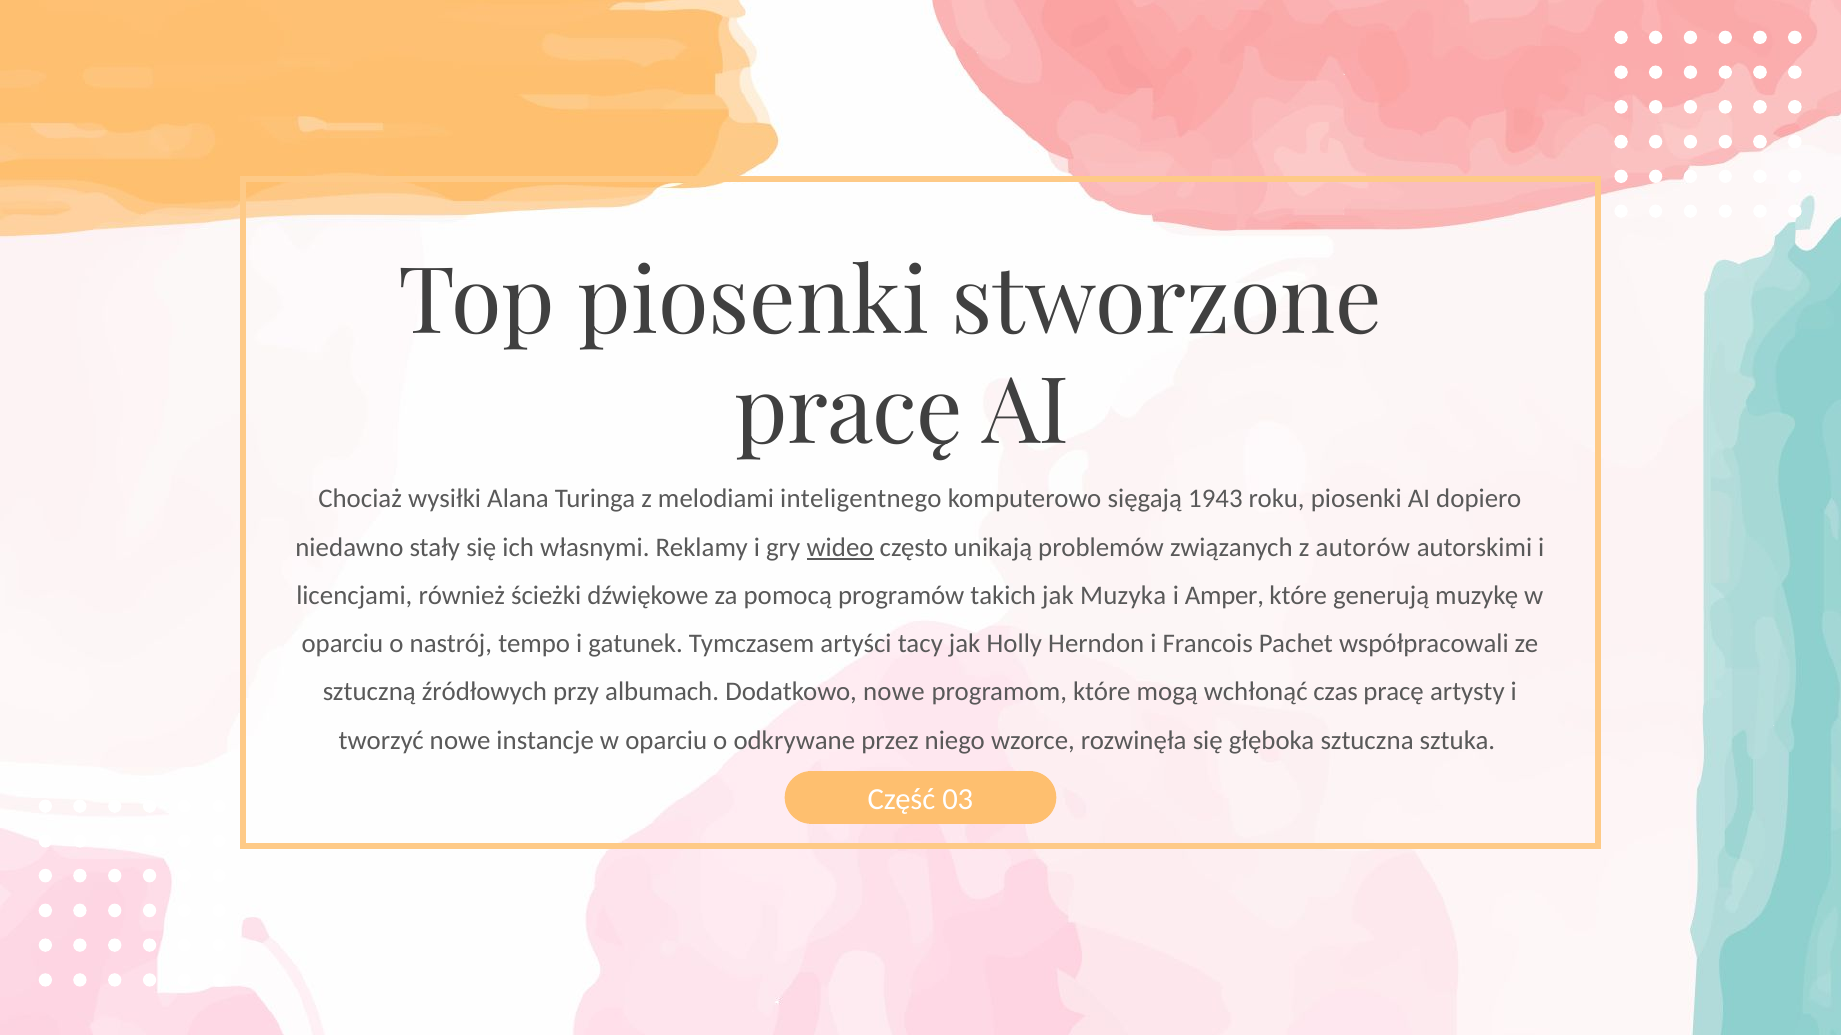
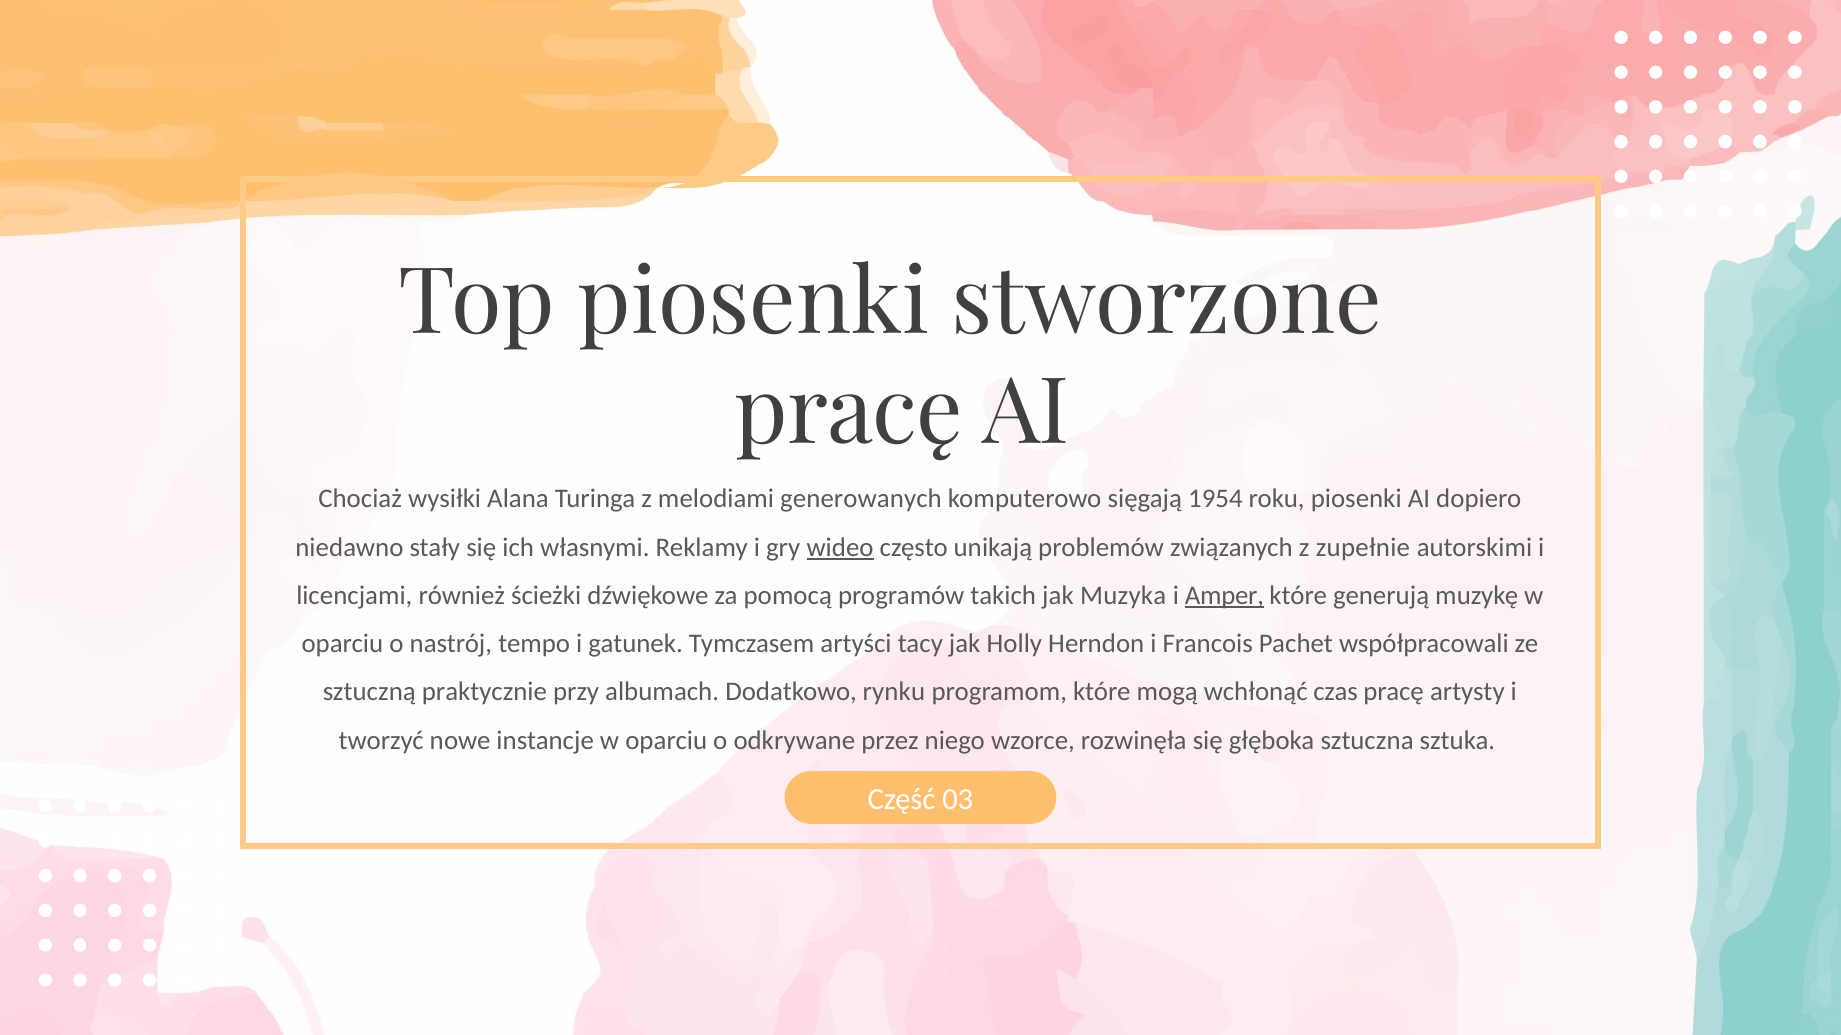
inteligentnego: inteligentnego -> generowanych (861, 499)
1943: 1943 -> 1954 (1215, 499)
autorów: autorów -> zupełnie (1363, 547)
Amper underline: none -> present (1224, 596)
źródłowych: źródłowych -> praktycznie (484, 692)
Dodatkowo nowe: nowe -> rynku (894, 692)
